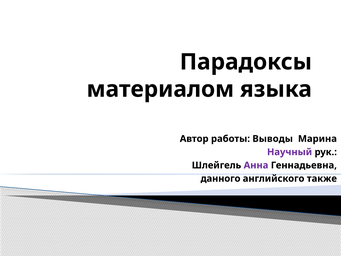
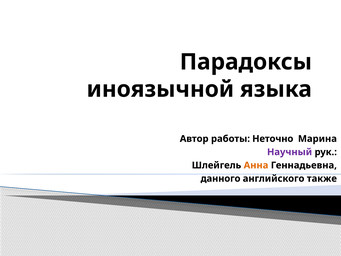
материалом: материалом -> иноязычной (160, 89)
Выводы: Выводы -> Неточно (273, 139)
Анна colour: purple -> orange (256, 165)
